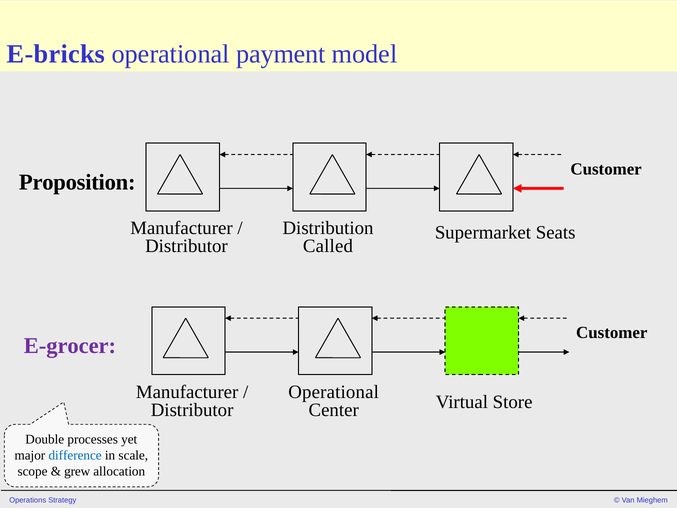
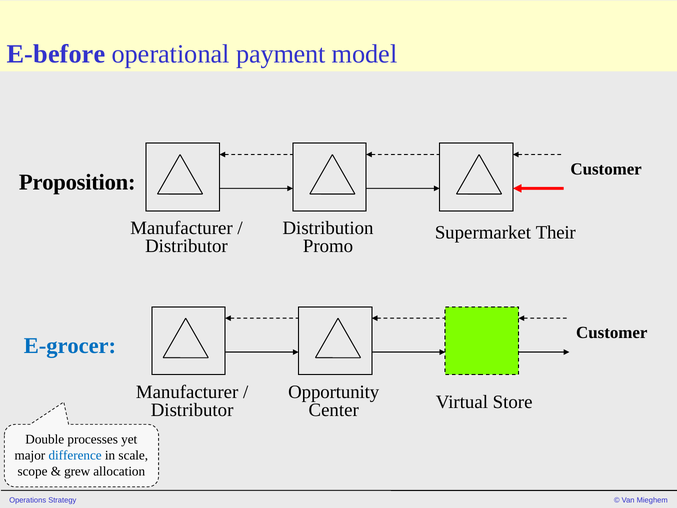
E-bricks: E-bricks -> E-before (56, 54)
Seats: Seats -> Their (556, 232)
Called: Called -> Promo (328, 246)
E-grocer colour: purple -> blue (70, 346)
Operational: Operational -> Opportunity (334, 392)
